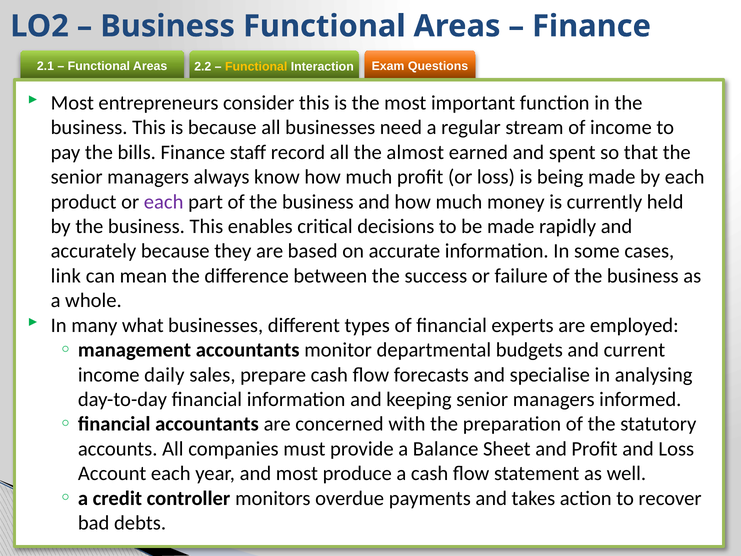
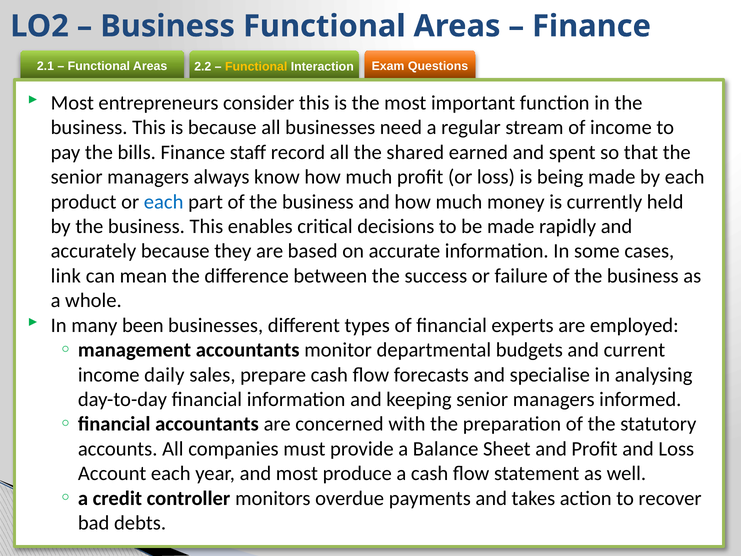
almost: almost -> shared (415, 152)
each colour: purple -> blue (164, 202)
what: what -> been (143, 325)
